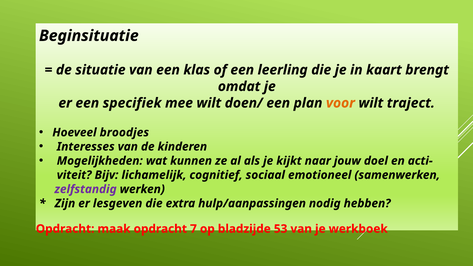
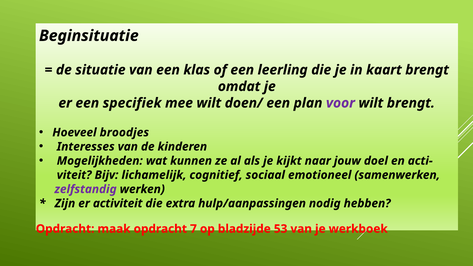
voor colour: orange -> purple (340, 103)
wilt traject: traject -> brengt (411, 103)
lesgeven: lesgeven -> activiteit (118, 203)
